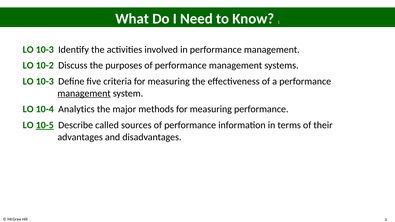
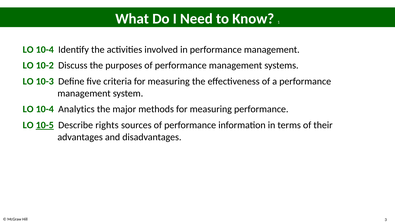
10-3: 10-3 -> 10-4 (45, 50)
management underline: present -> none (84, 93)
called: called -> rights (107, 125)
